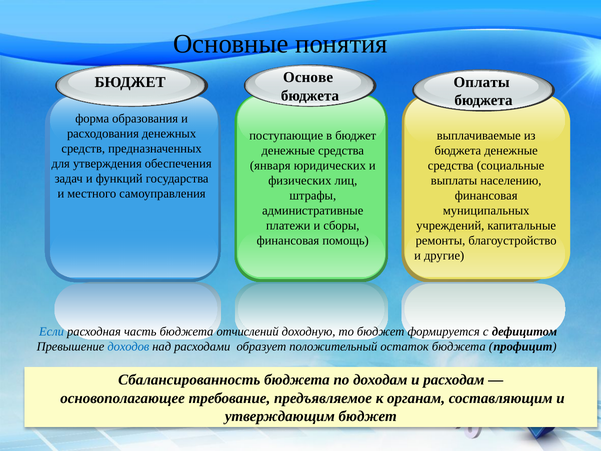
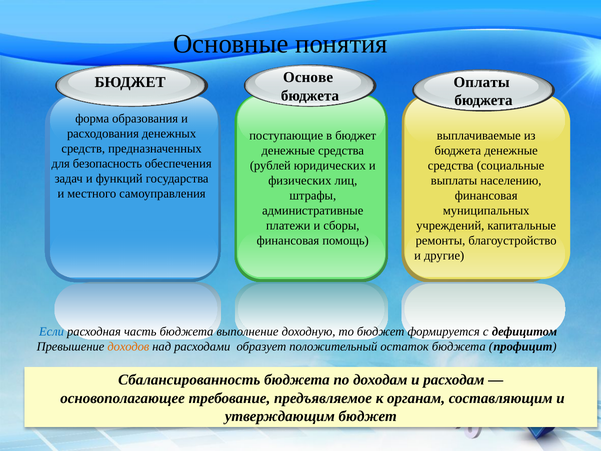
утверждения: утверждения -> безопасность (107, 163)
января: января -> рублей (270, 165)
отчислений: отчислений -> выполнение (248, 331)
доходов colour: blue -> orange (128, 346)
